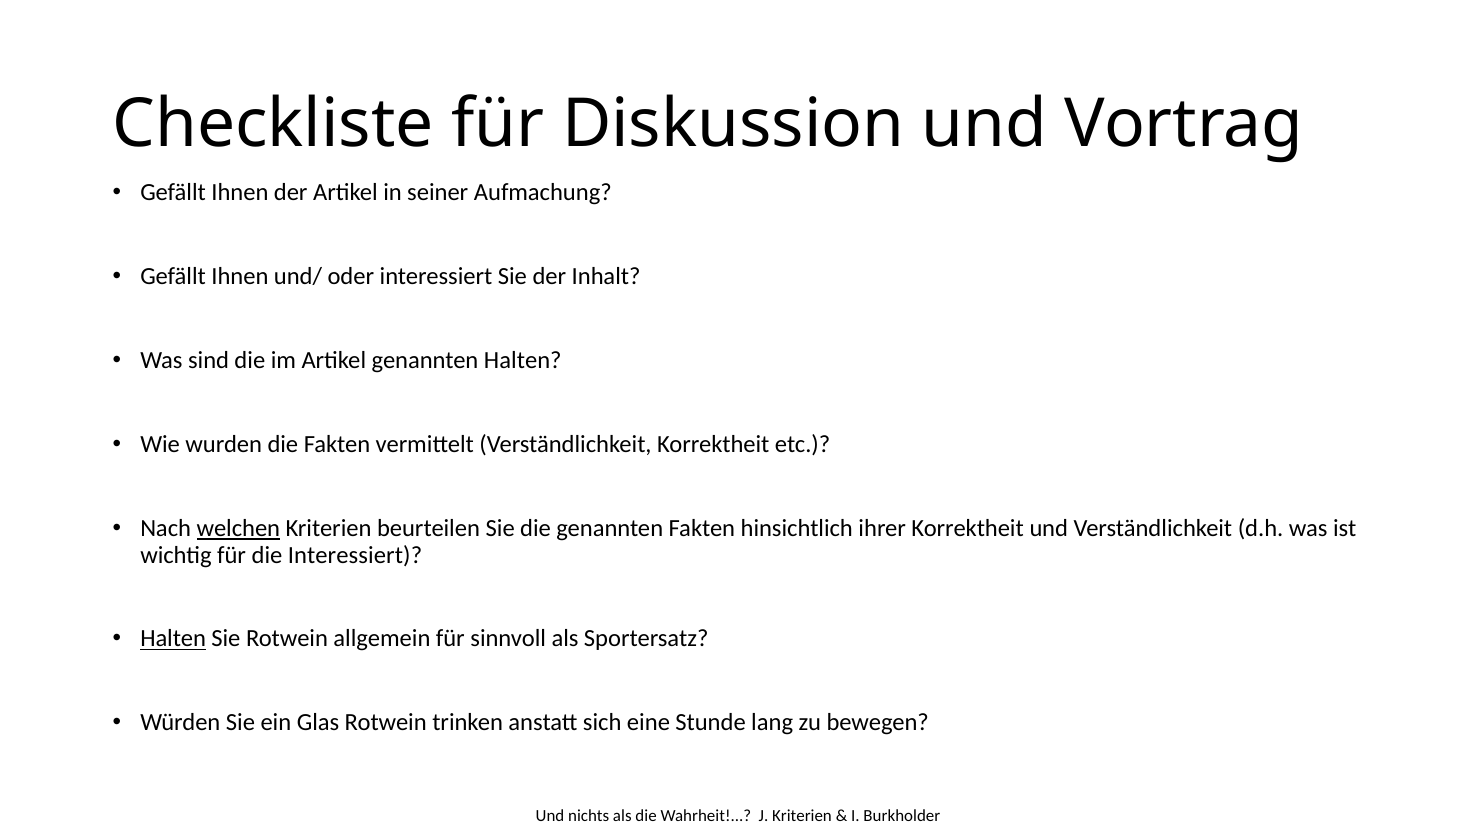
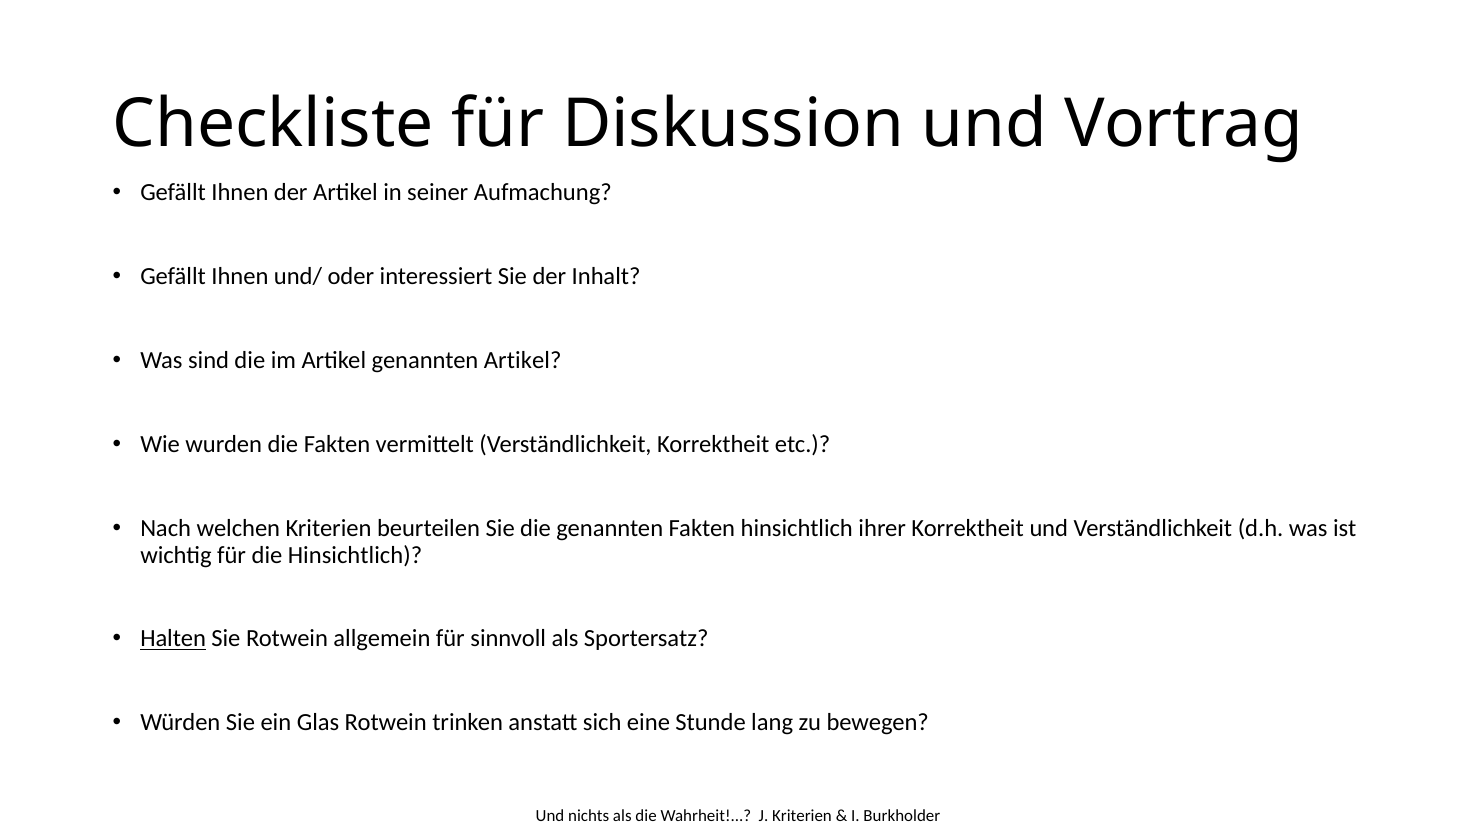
genannten Halten: Halten -> Artikel (523, 360)
welchen underline: present -> none (238, 528)
die Interessiert: Interessiert -> Hinsichtlich (355, 555)
